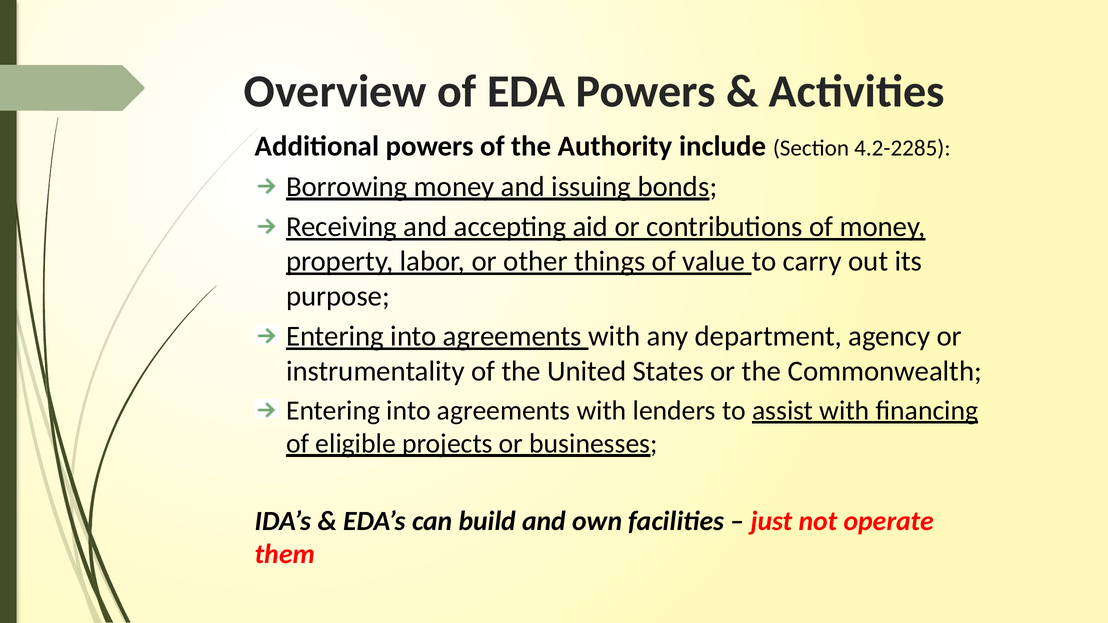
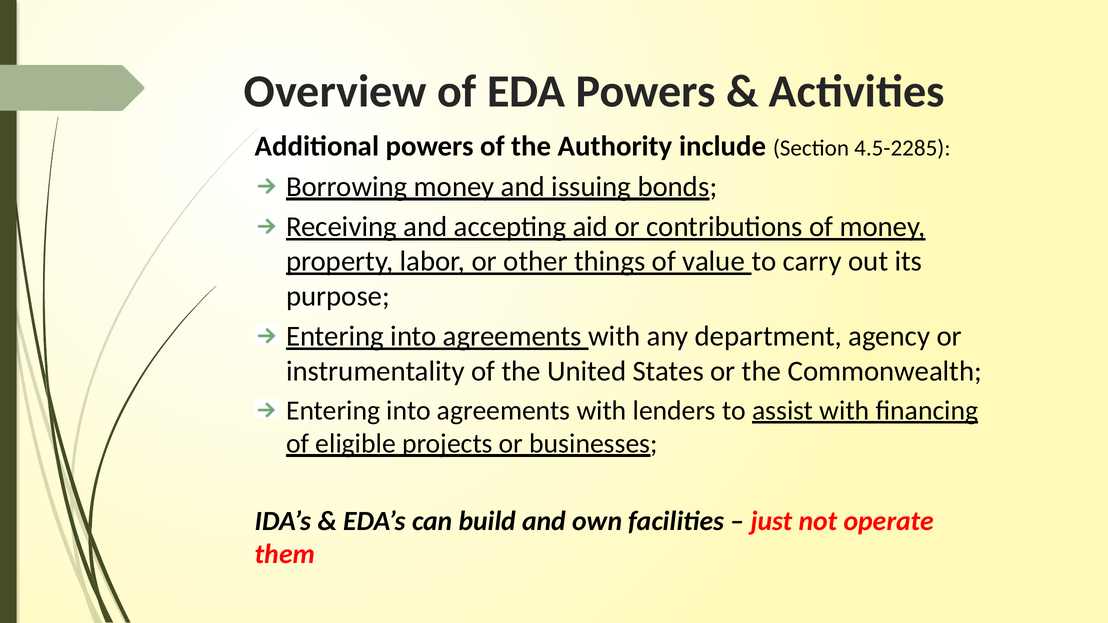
4.2-2285: 4.2-2285 -> 4.5-2285 (902, 148)
